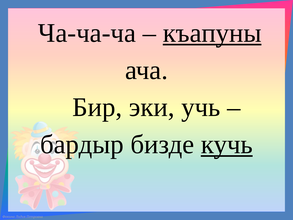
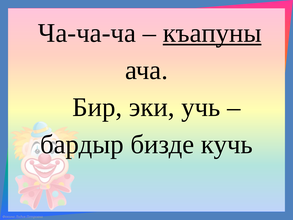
кучь underline: present -> none (227, 144)
